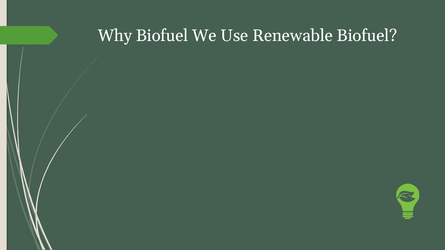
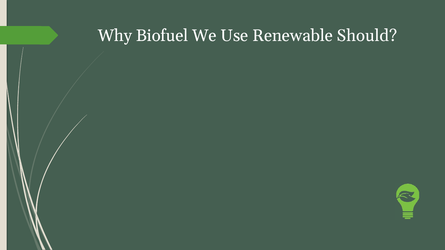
Renewable Biofuel: Biofuel -> Should (367, 36)
